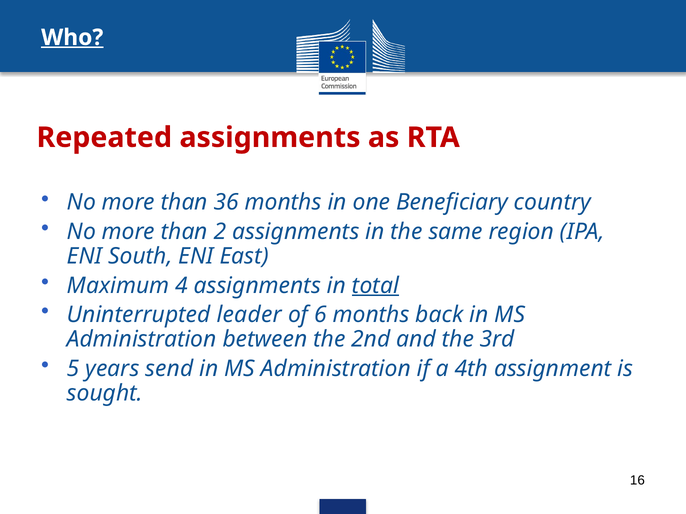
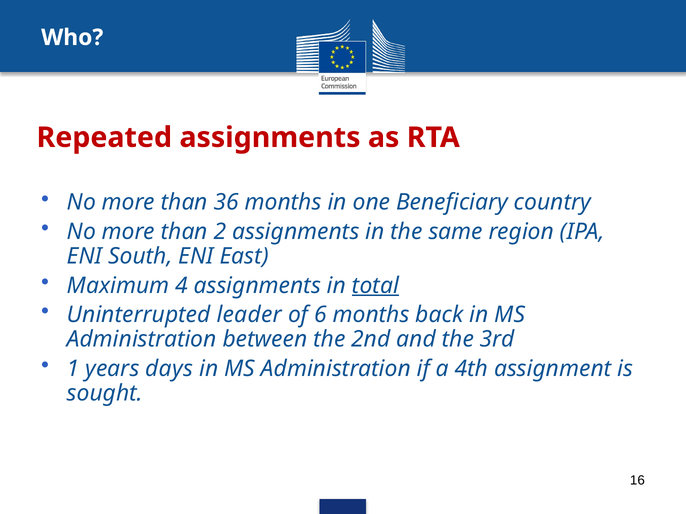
Who underline: present -> none (72, 38)
5: 5 -> 1 (73, 369)
send: send -> days (169, 369)
